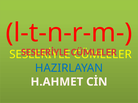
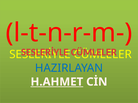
H.AHMET underline: none -> present (57, 82)
